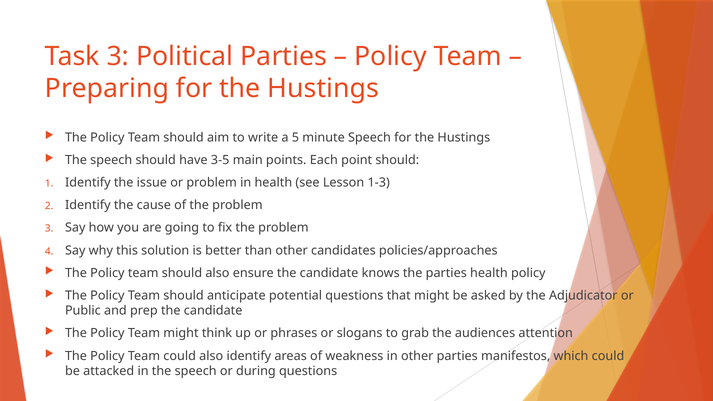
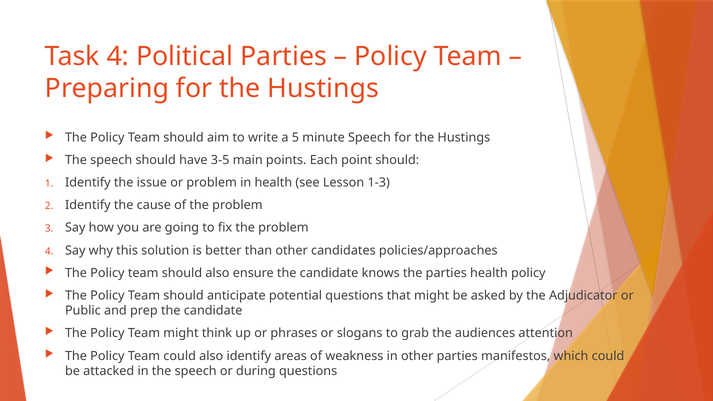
Task 3: 3 -> 4 (118, 56)
